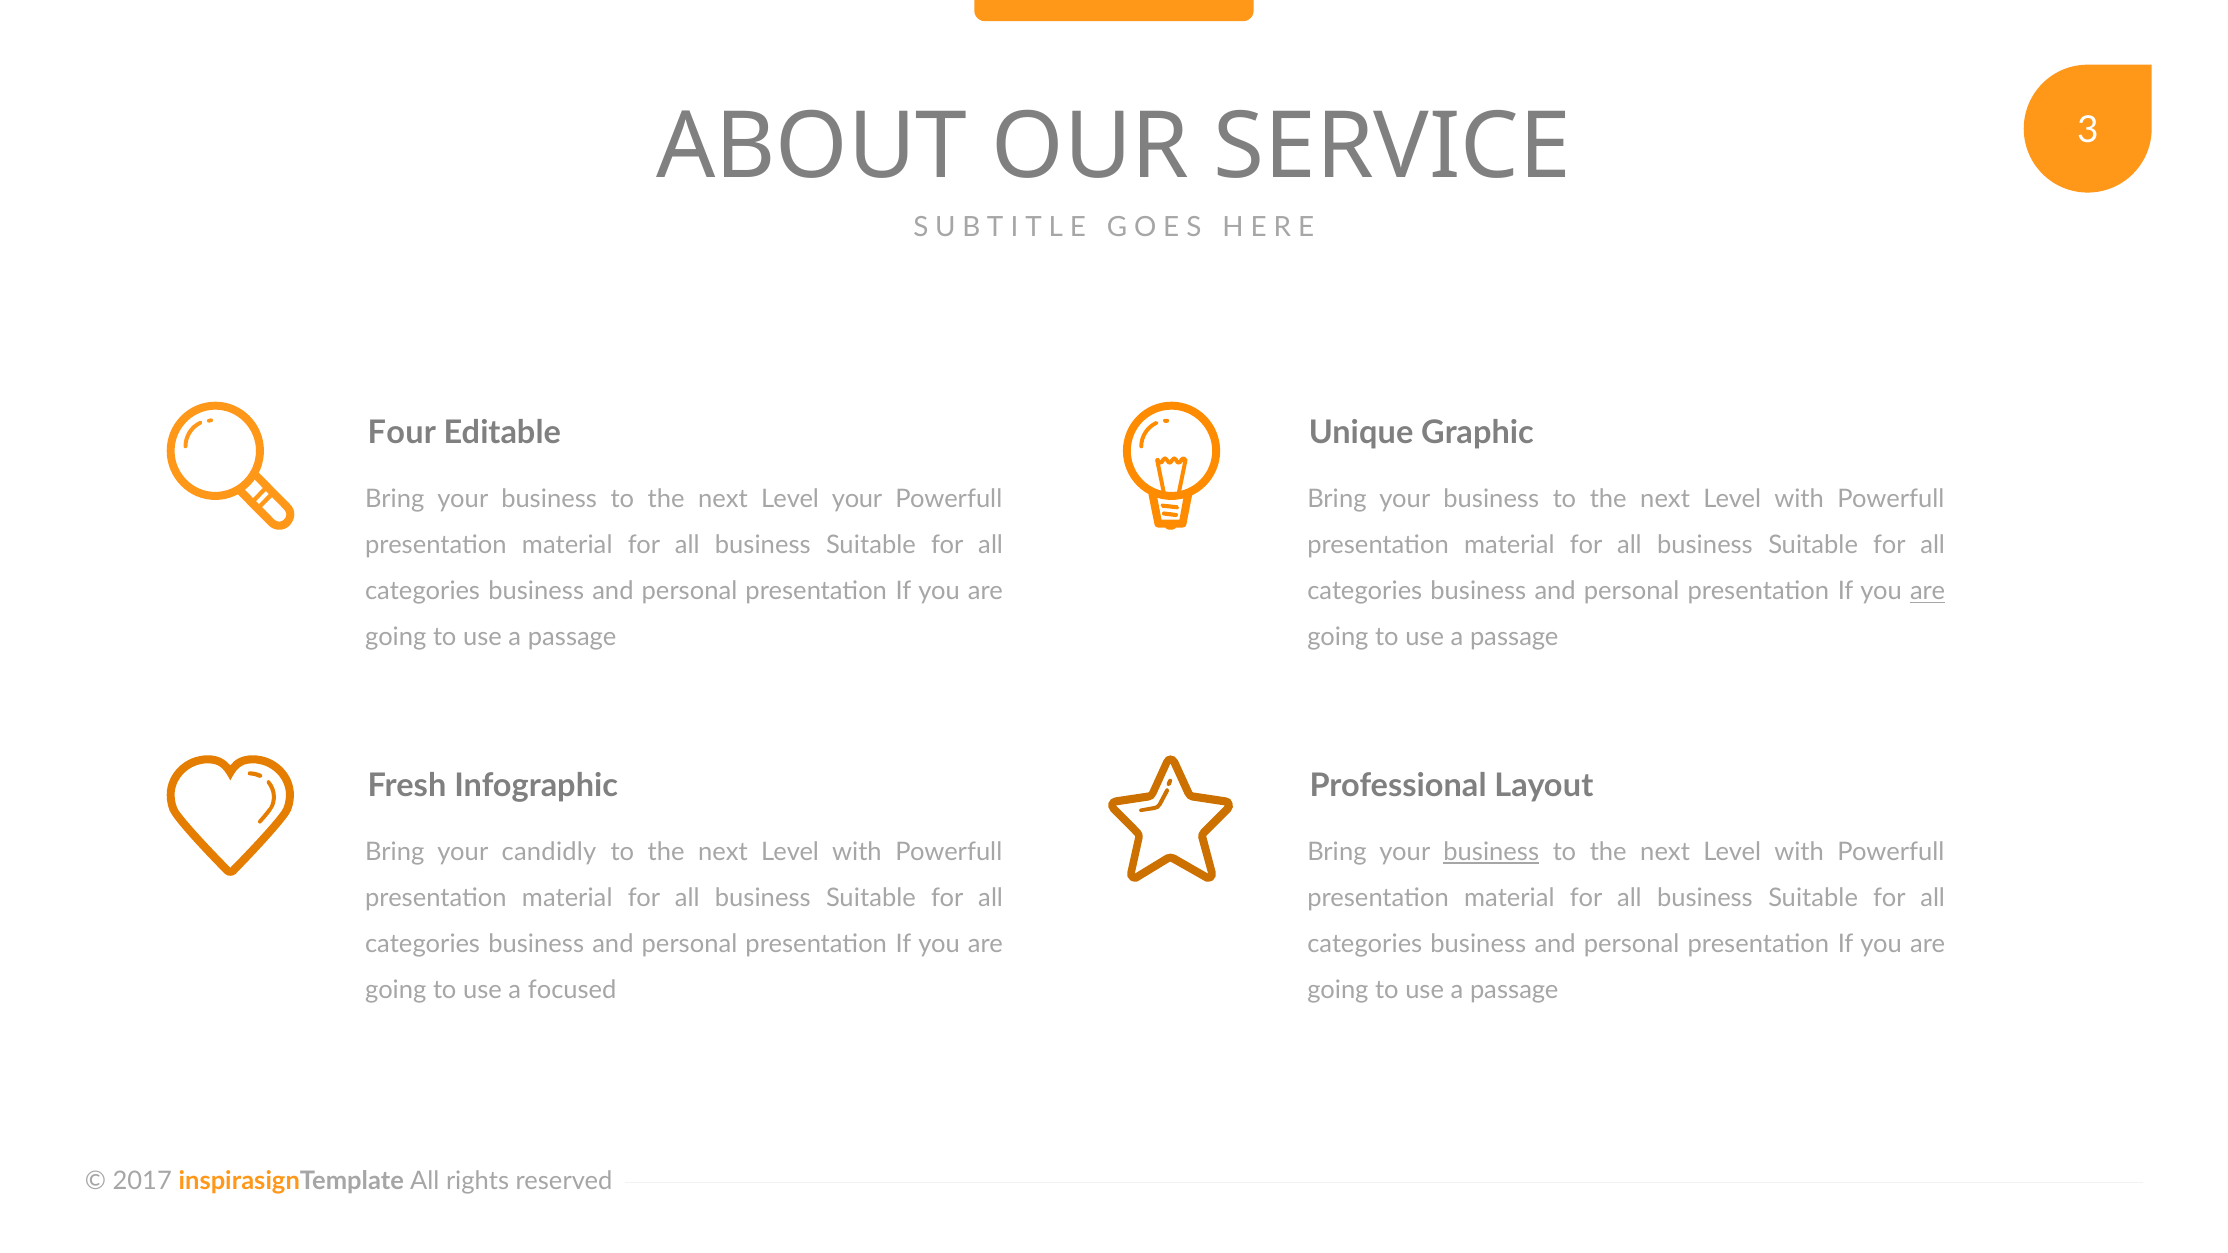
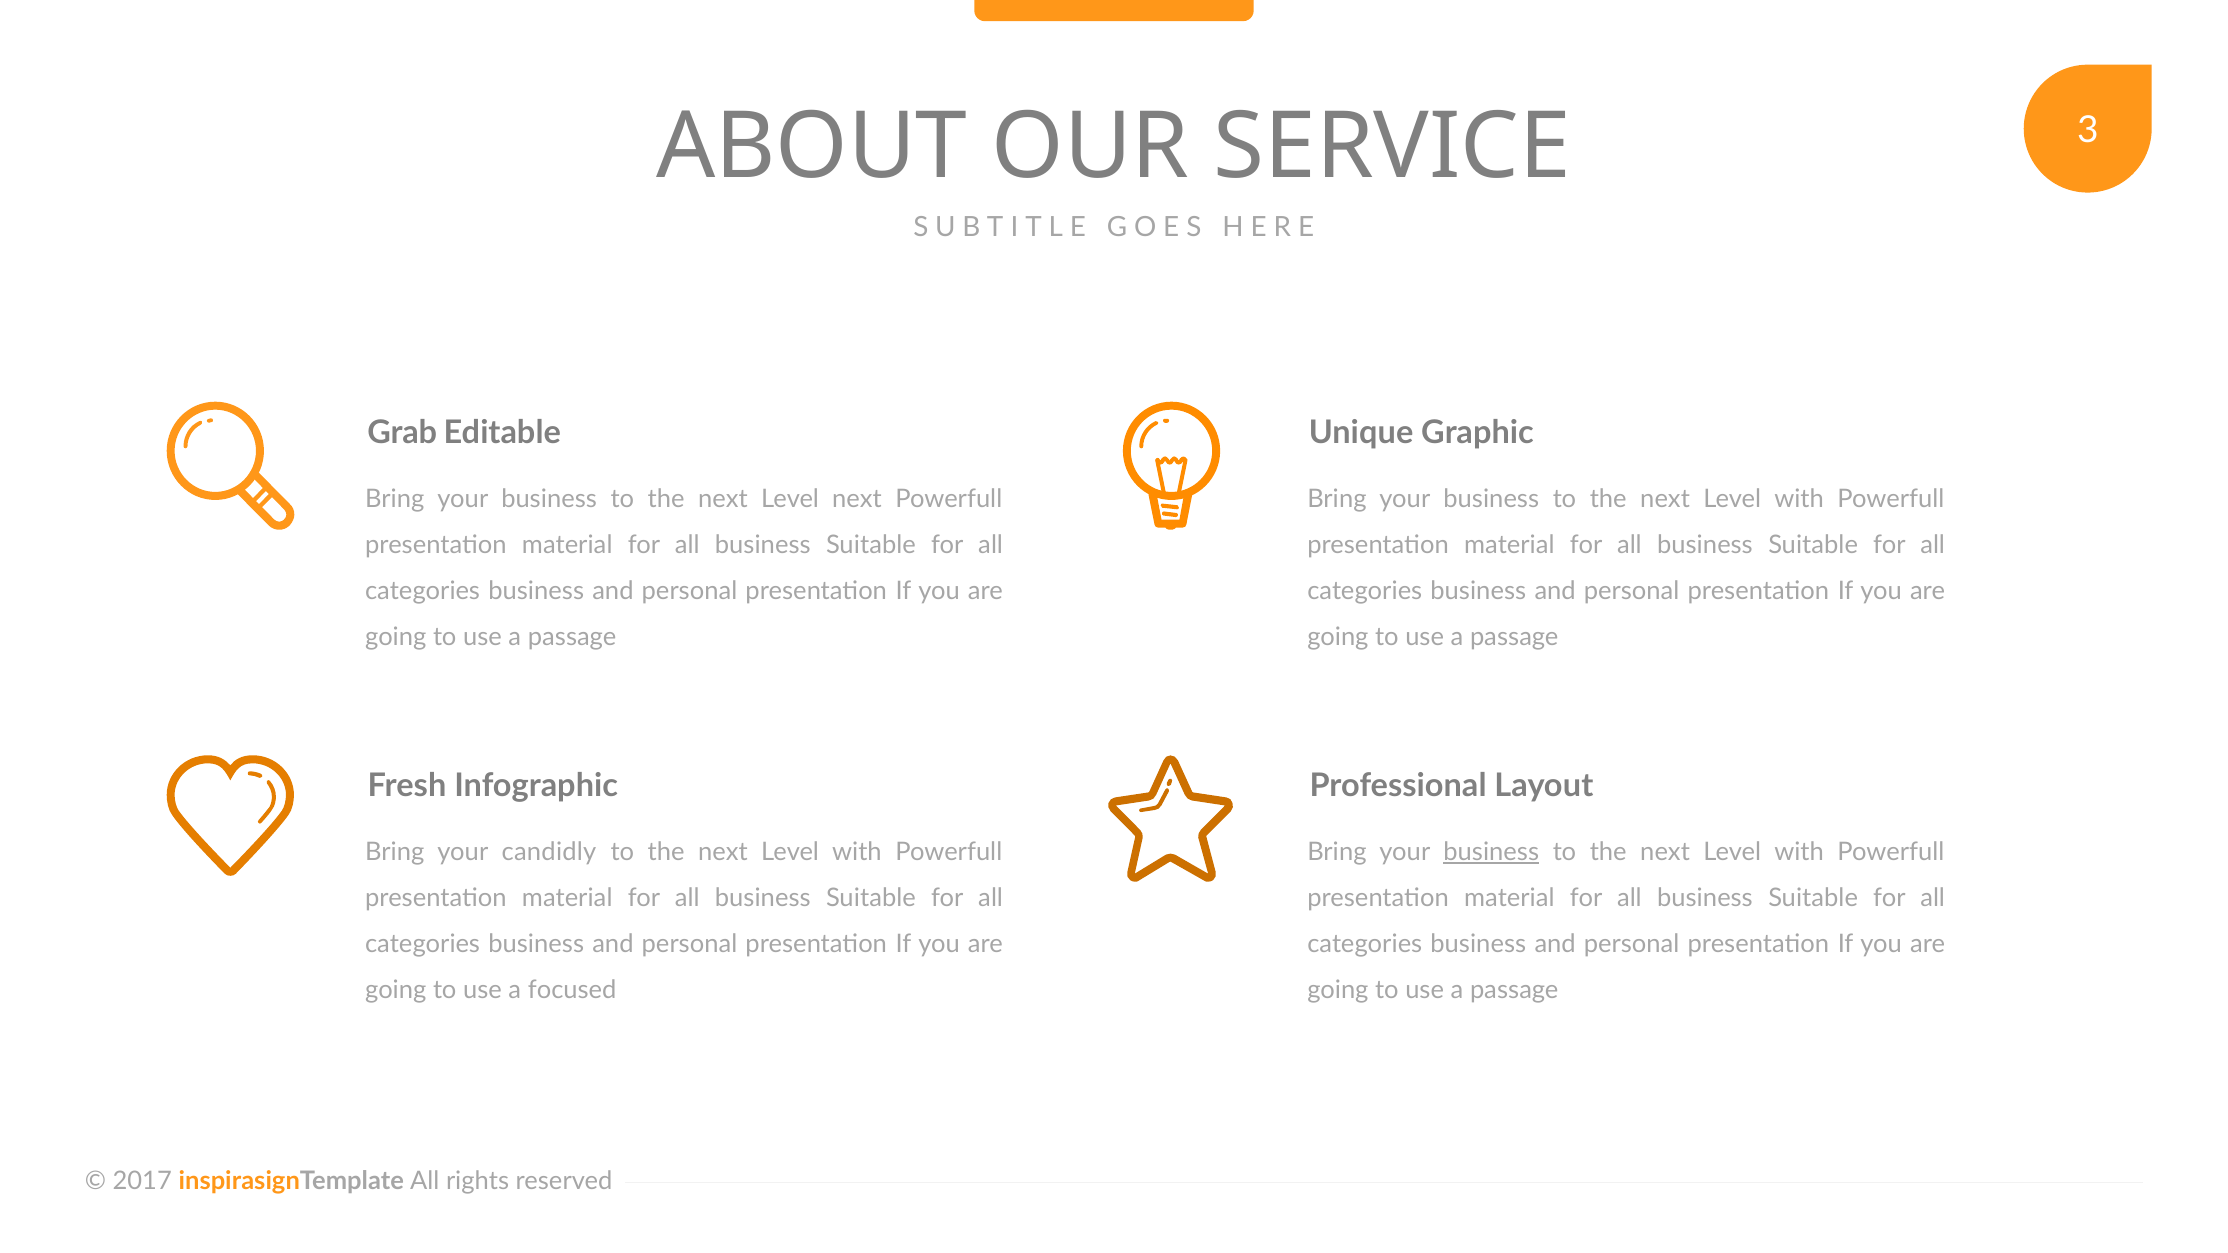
Four: Four -> Grab (402, 433)
Level your: your -> next (857, 500)
are underline: present -> none (1928, 591)
